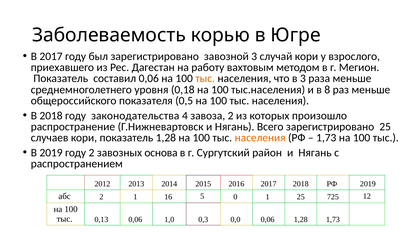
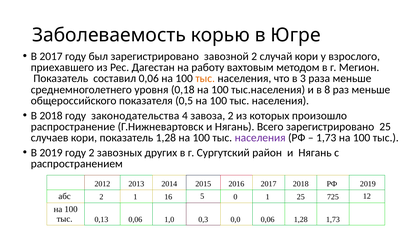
завозной 3: 3 -> 2 (254, 57)
населения colour: orange -> purple (260, 138)
основа: основа -> других (161, 153)
